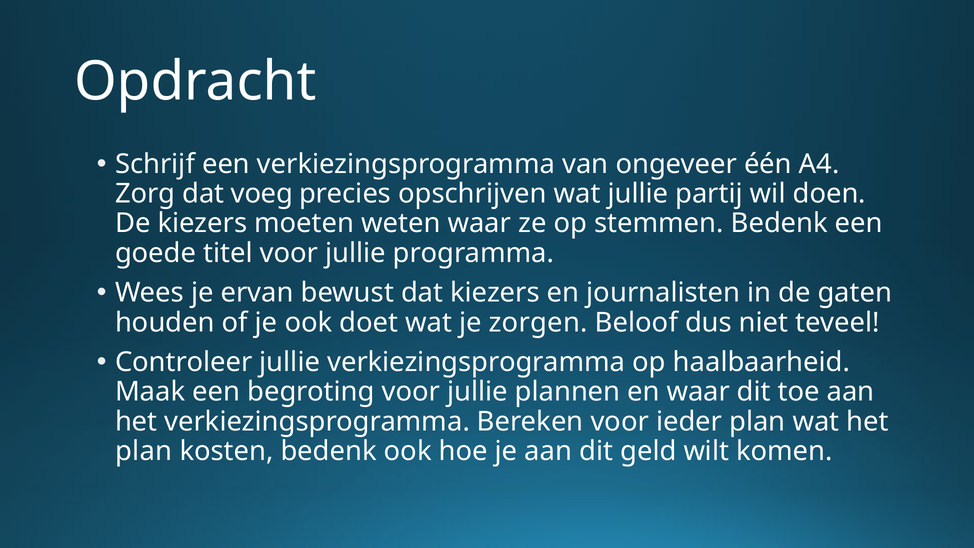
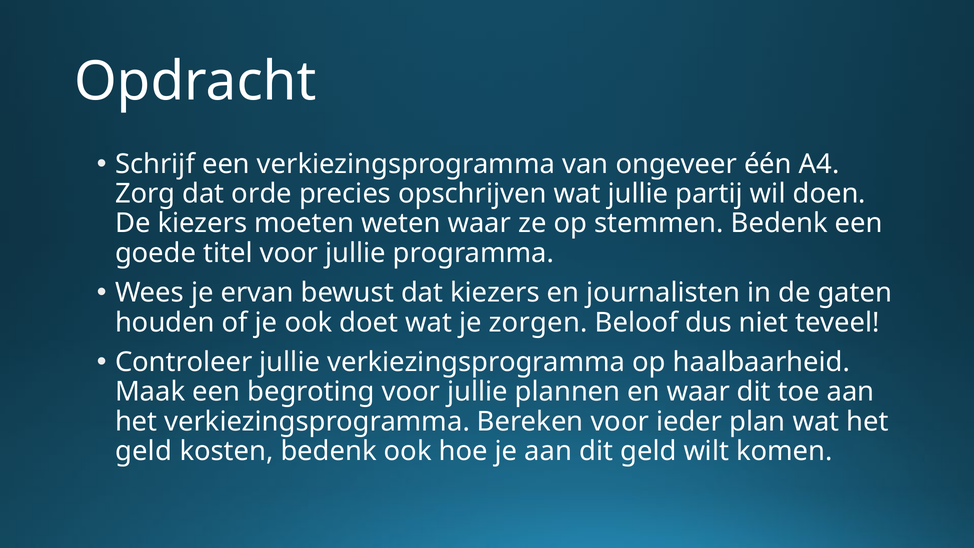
voeg: voeg -> orde (262, 194)
plan: plan -> geld (144, 451)
